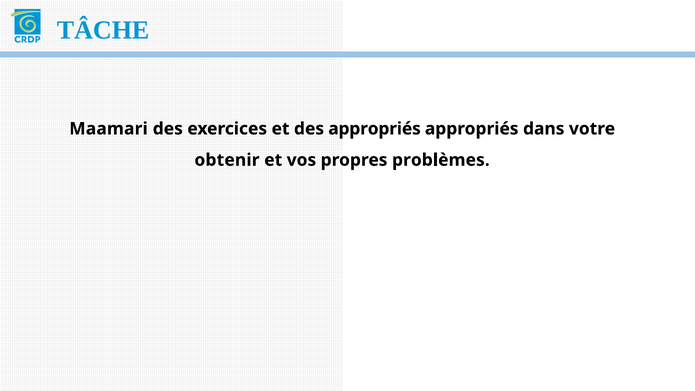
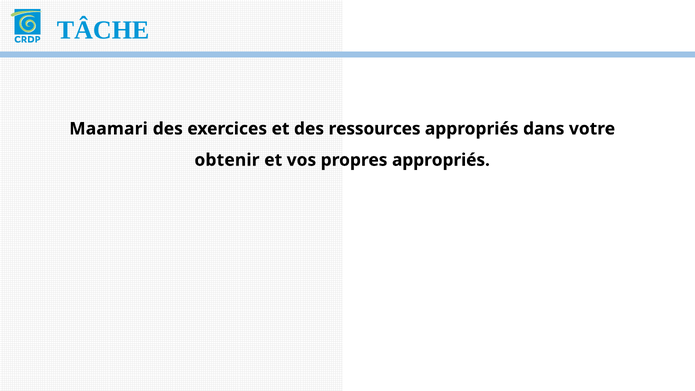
des appropriés: appropriés -> ressources (375, 129)
propres problèmes: problèmes -> appropriés (441, 160)
